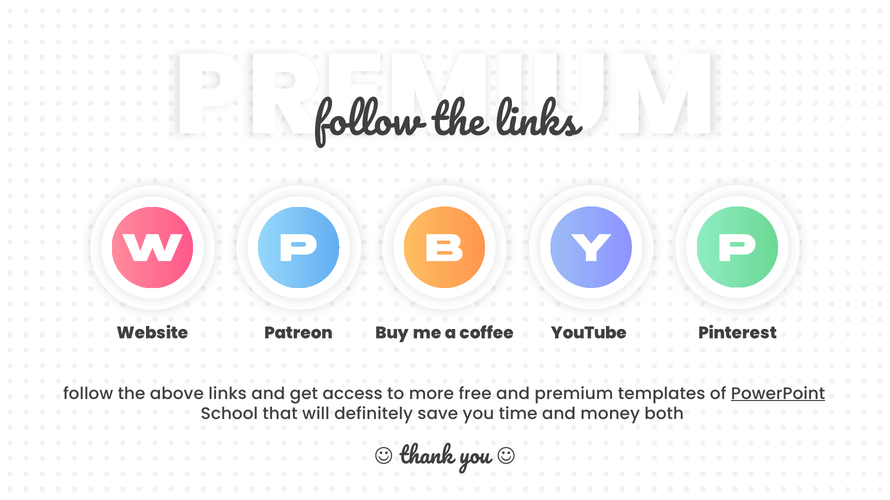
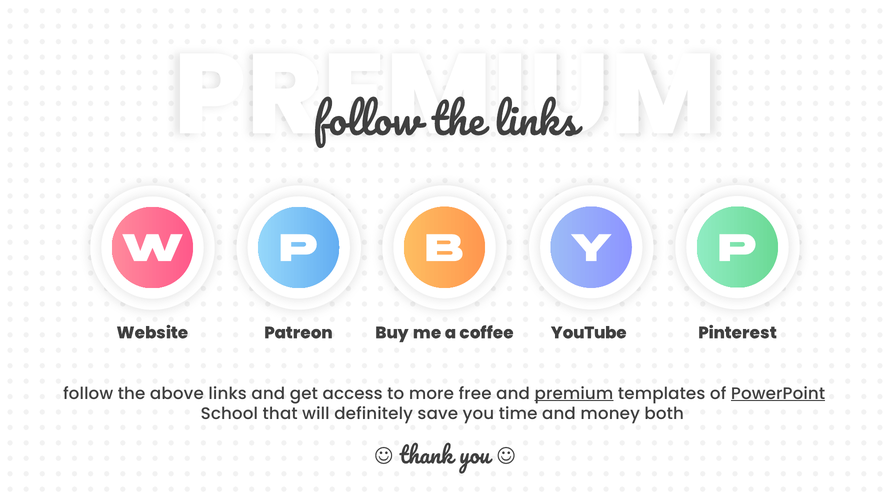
premium underline: none -> present (574, 394)
